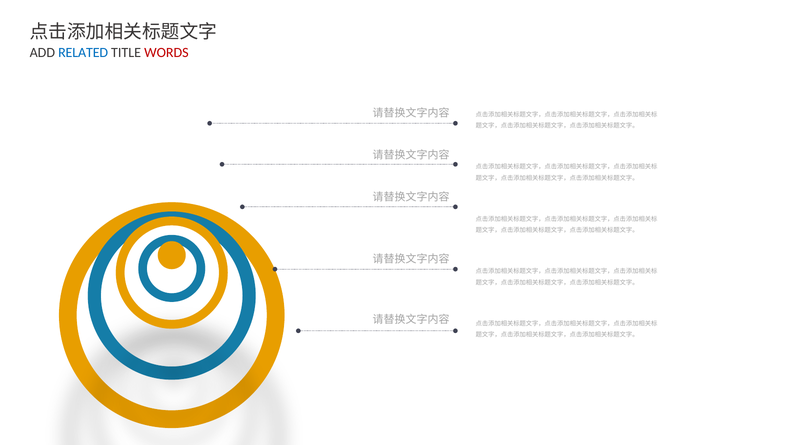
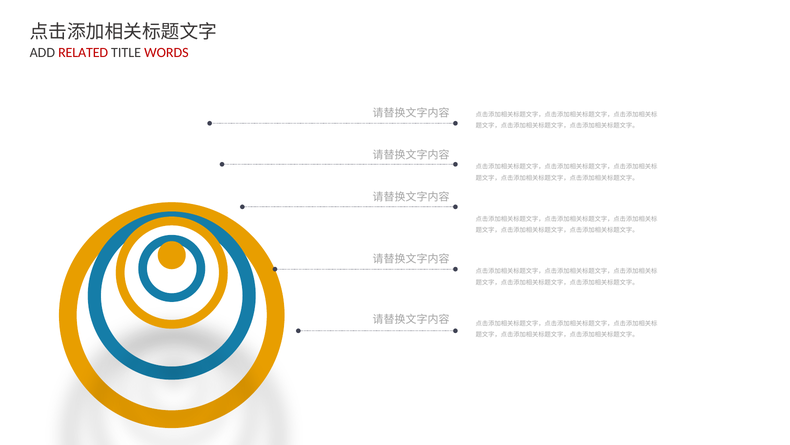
RELATED colour: blue -> red (83, 53)
